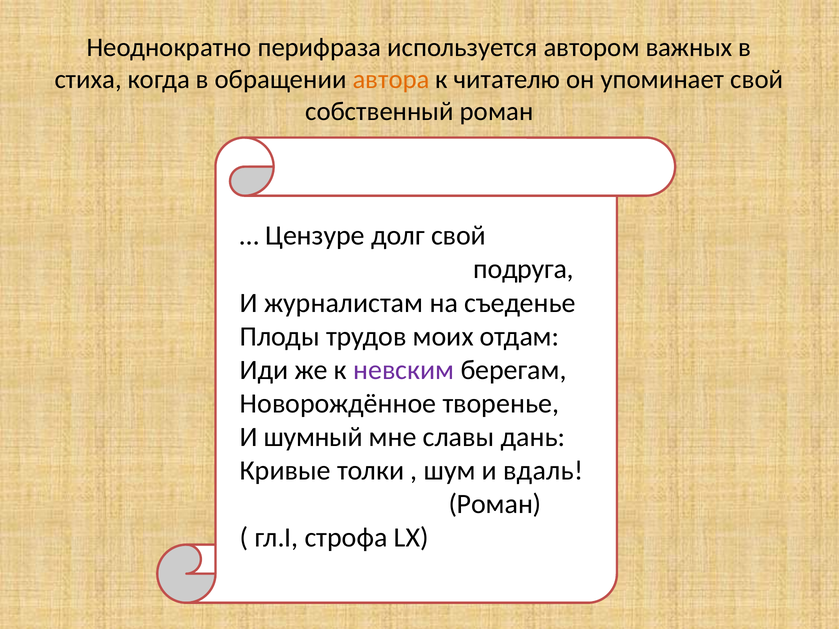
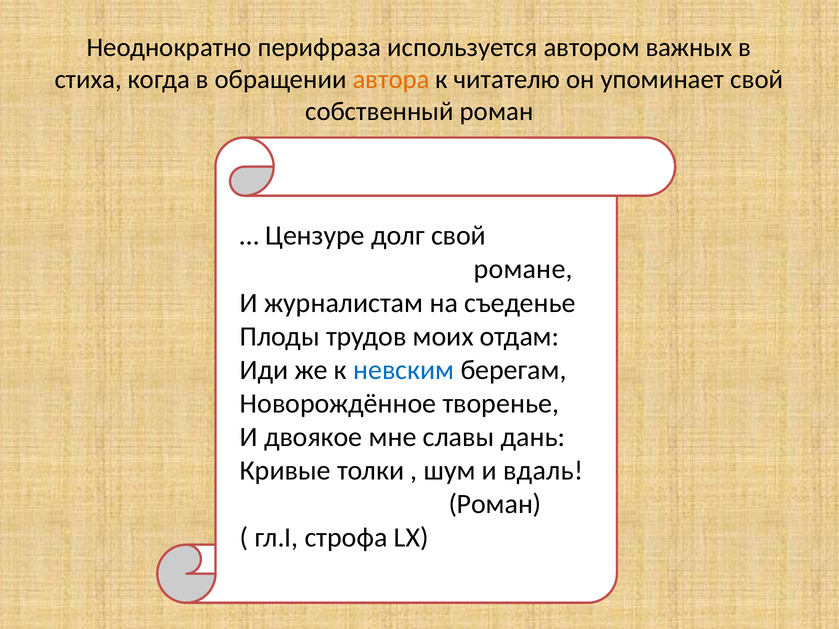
подруга: подруга -> романе (523, 269)
невским colour: purple -> blue (404, 370)
шумный: шумный -> двоякое (313, 437)
